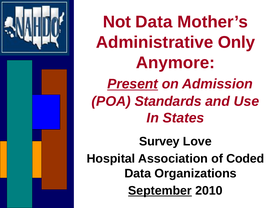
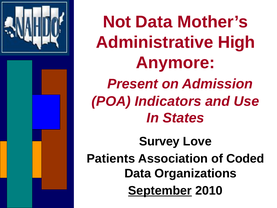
Only: Only -> High (236, 42)
Present underline: present -> none (133, 84)
Standards: Standards -> Indicators (168, 101)
Hospital: Hospital -> Patients (111, 158)
